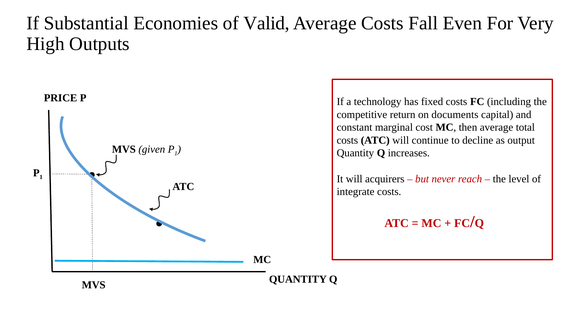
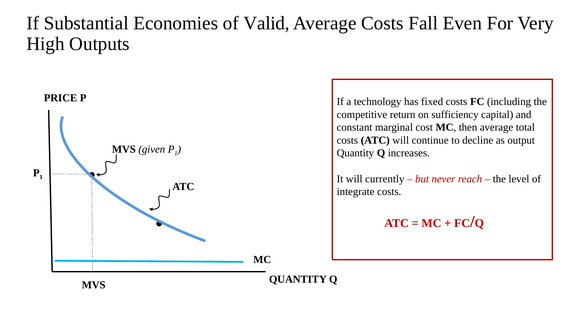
documents: documents -> sufficiency (455, 114)
acquirers: acquirers -> currently (385, 179)
